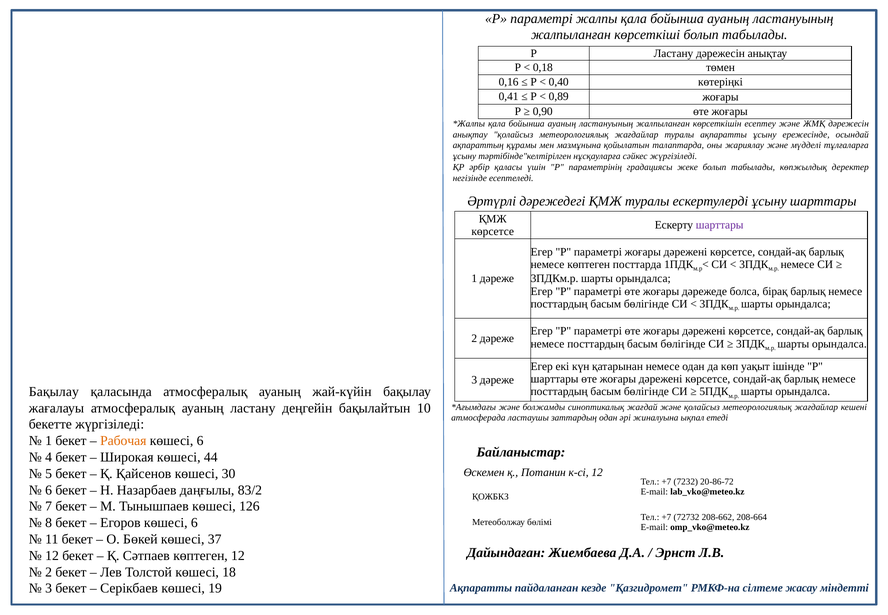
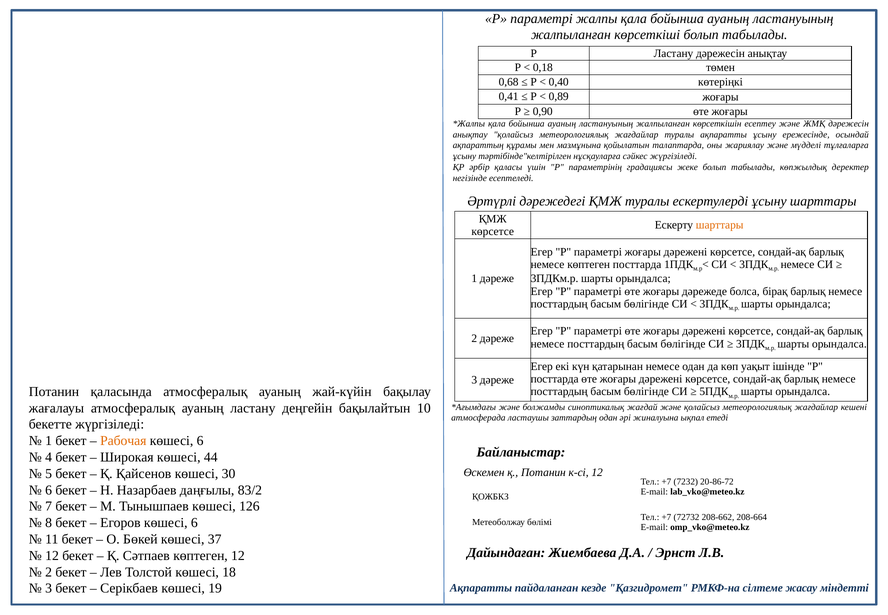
0,16: 0,16 -> 0,68 (509, 82)
шарттары colour: purple -> orange (720, 225)
шарттары: шарттары -> посттарда (555, 379)
Бақылау: Бақылау -> Потанин (54, 392)
